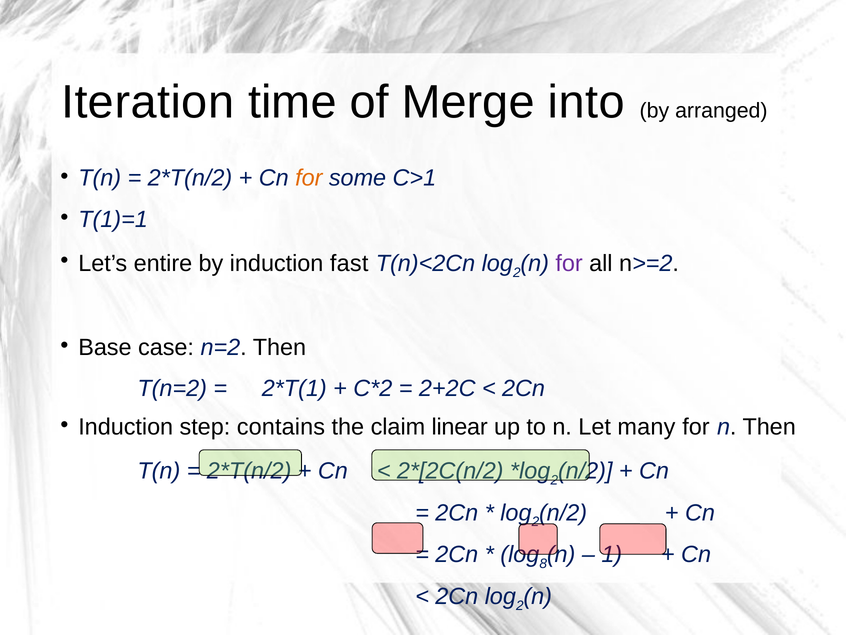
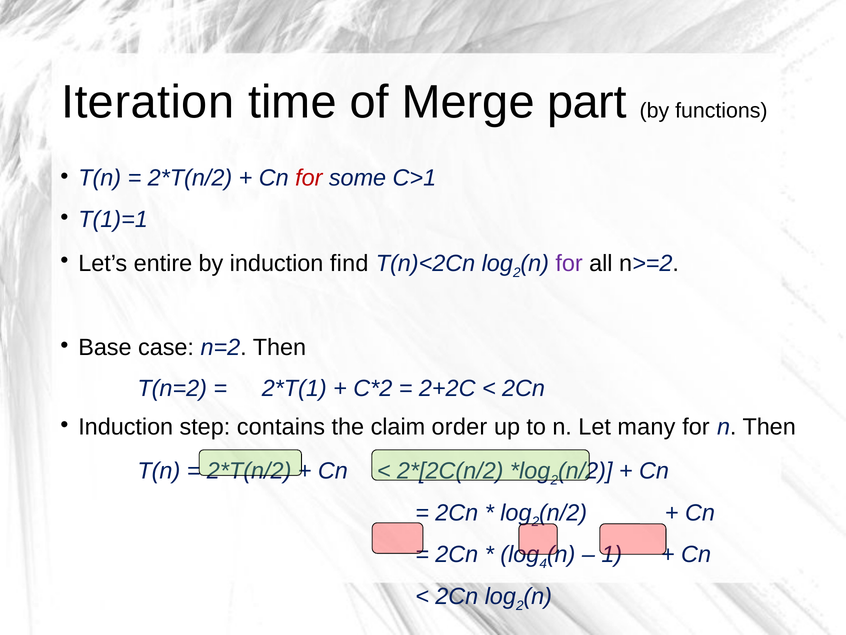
into: into -> part (587, 102)
arranged: arranged -> functions (721, 111)
for colour: orange -> red (309, 178)
fast: fast -> find (349, 263)
linear: linear -> order (459, 427)
8: 8 -> 4 (543, 563)
